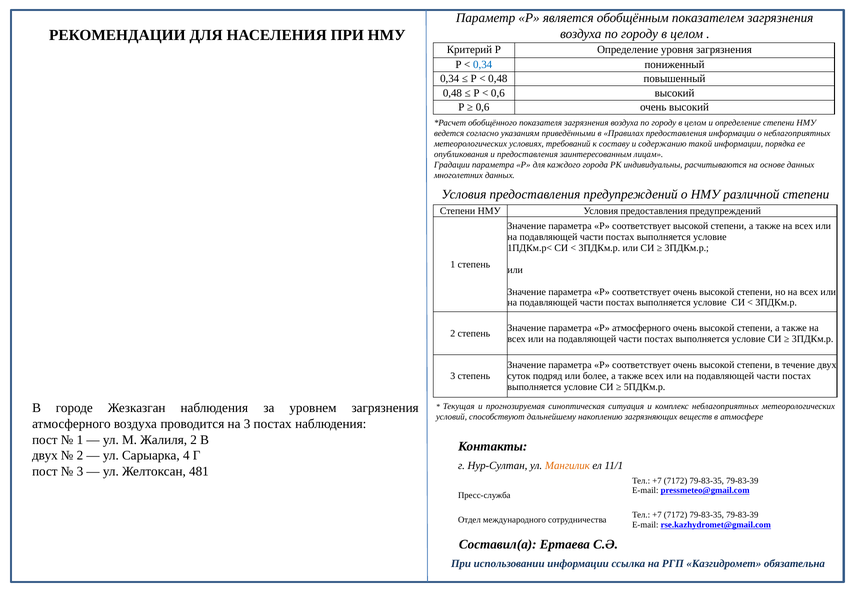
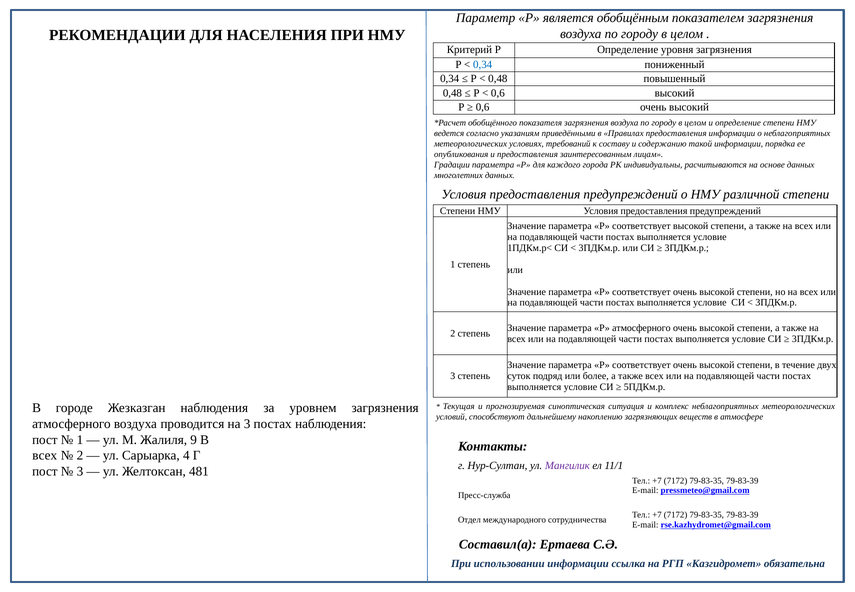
Жалиля 2: 2 -> 9 (194, 440)
двух: двух -> всех (45, 455)
Мангилик colour: orange -> purple (567, 466)
